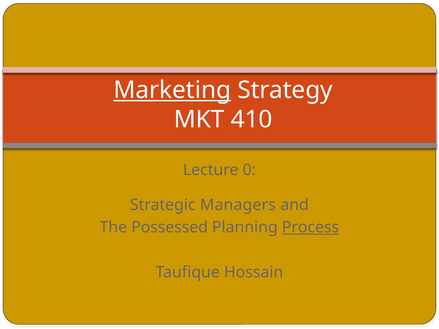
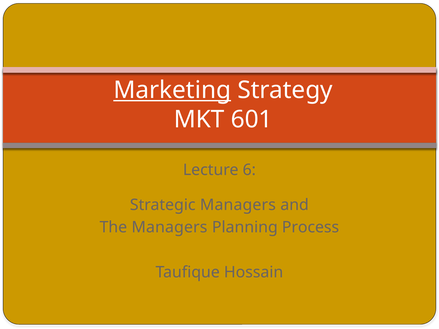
410: 410 -> 601 (252, 119)
0: 0 -> 6 (249, 170)
The Possessed: Possessed -> Managers (169, 227)
Process underline: present -> none (311, 227)
